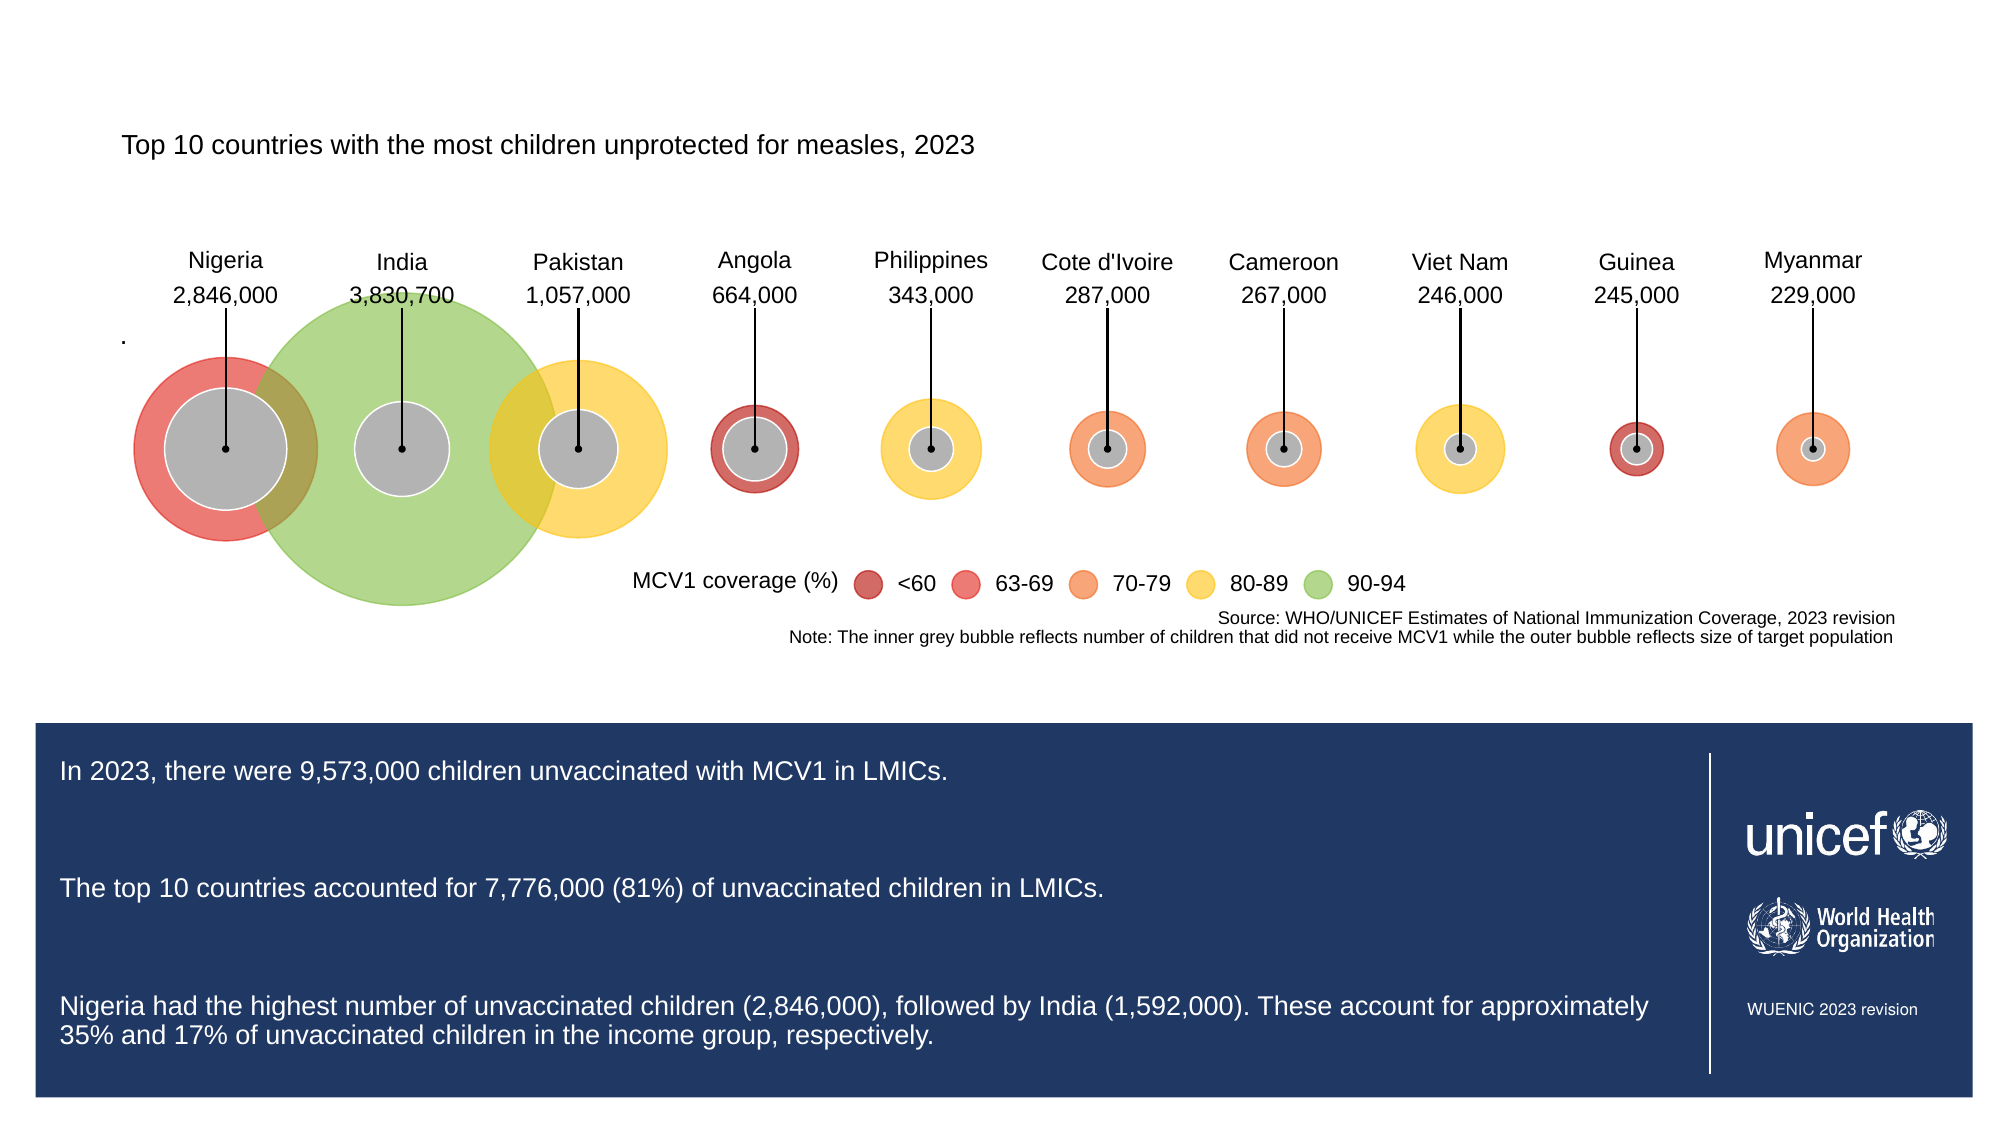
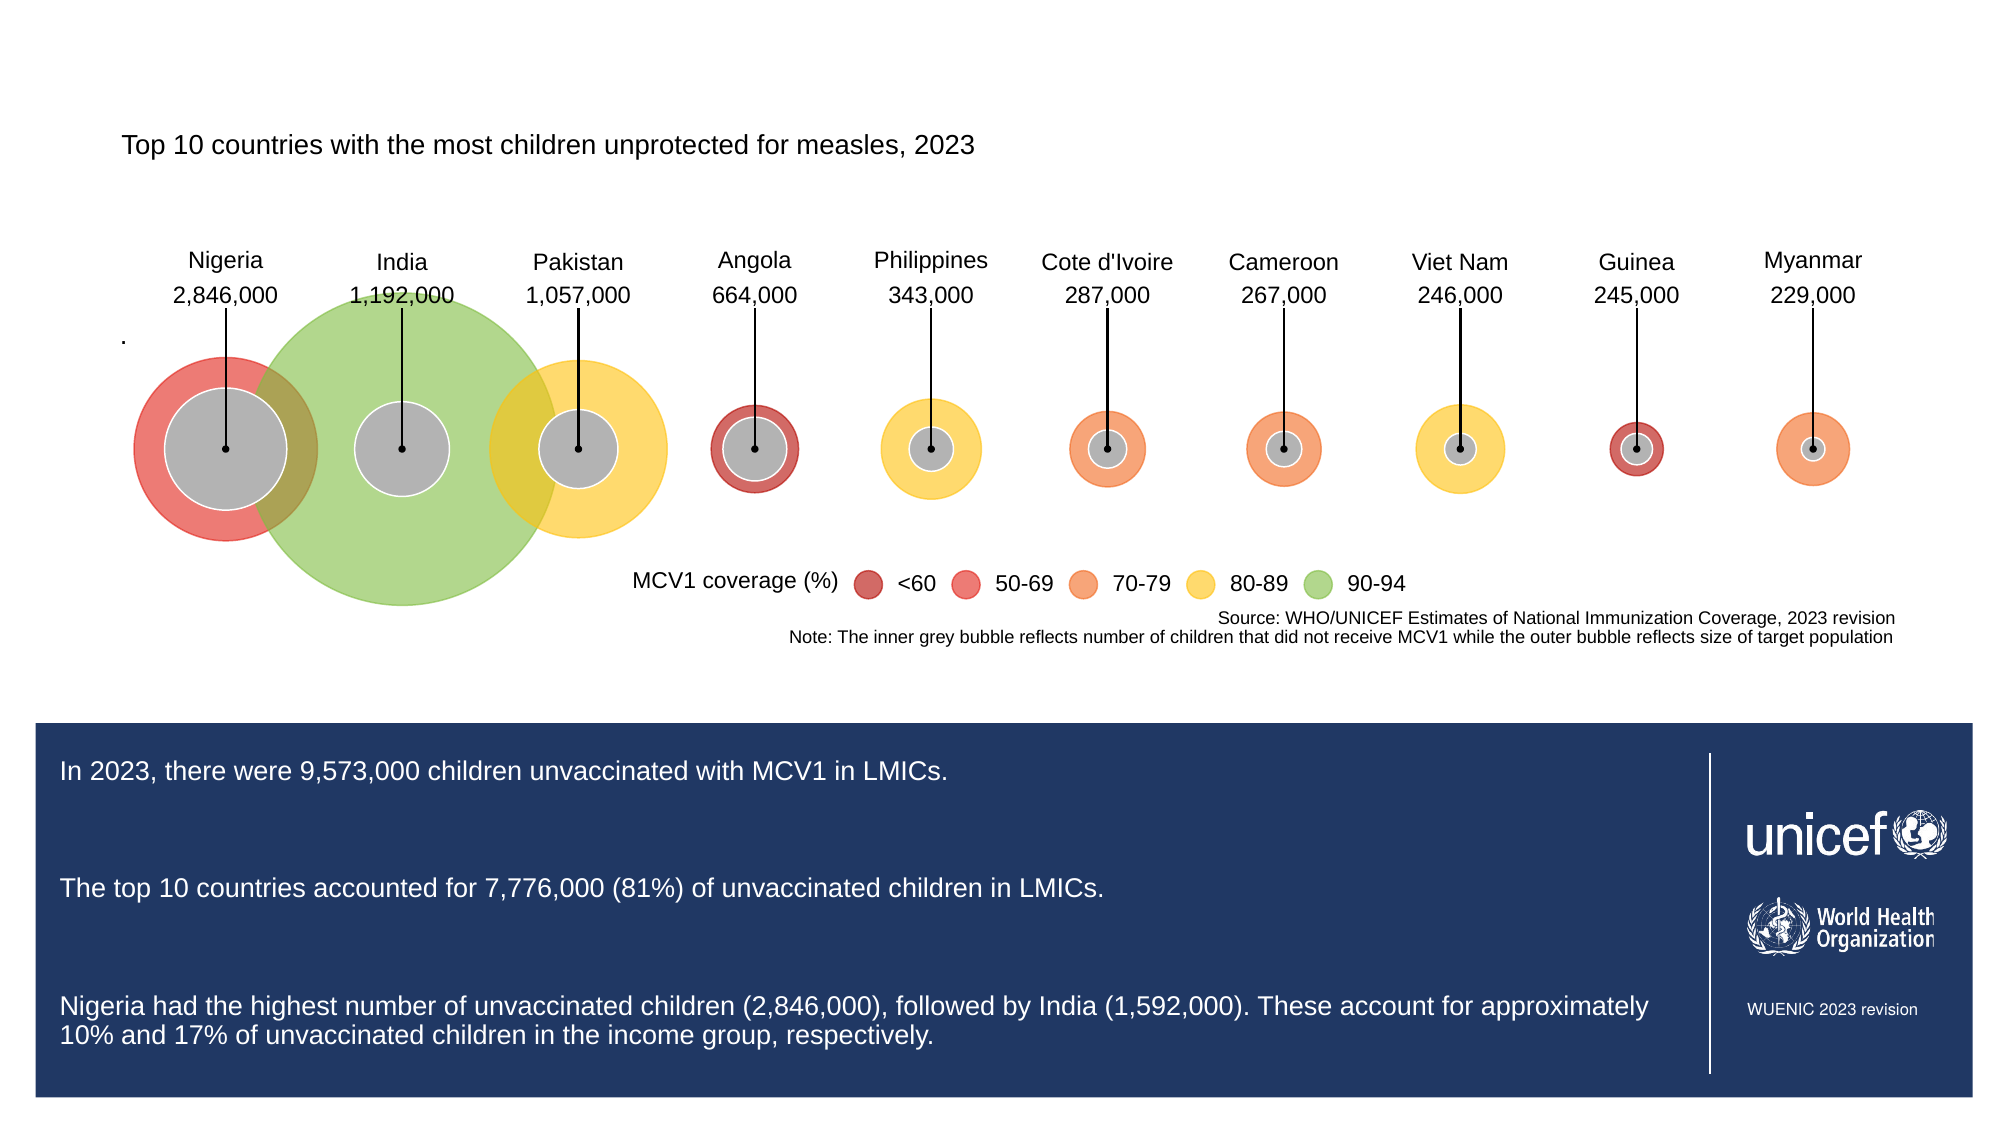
3,830,700: 3,830,700 -> 1,192,000 (402, 295)
63-69: 63-69 -> 50-69 (1025, 584)
35%: 35% -> 10% (87, 1036)
